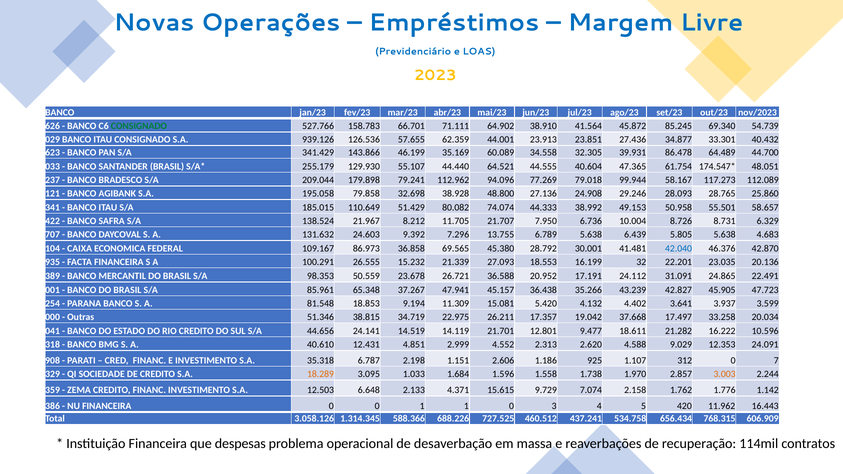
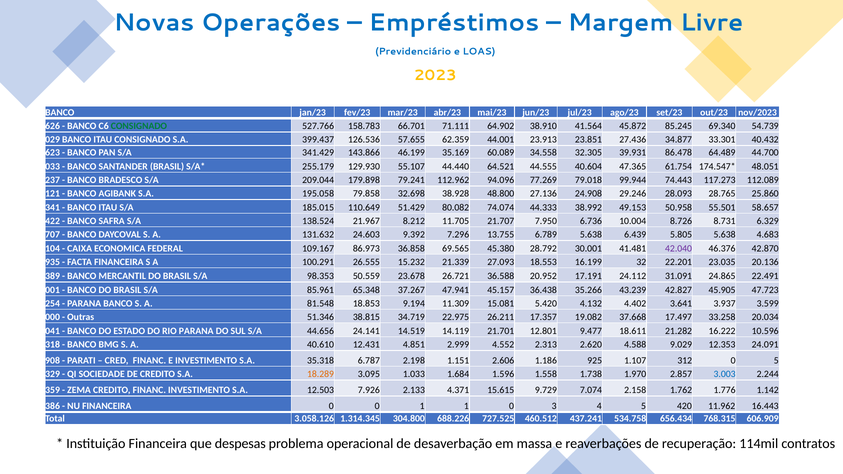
939.126: 939.126 -> 399.437 (318, 140)
58.167: 58.167 -> 74.443 (679, 180)
42.040 colour: blue -> purple (679, 248)
19.042: 19.042 -> 19.082 (588, 317)
RIO CREDITO: CREDITO -> PARANA (196, 331)
0 7: 7 -> 5 (776, 361)
3.003 colour: orange -> blue (725, 374)
6.648: 6.648 -> 7.926 (369, 390)
588.366: 588.366 -> 304.800 (409, 419)
